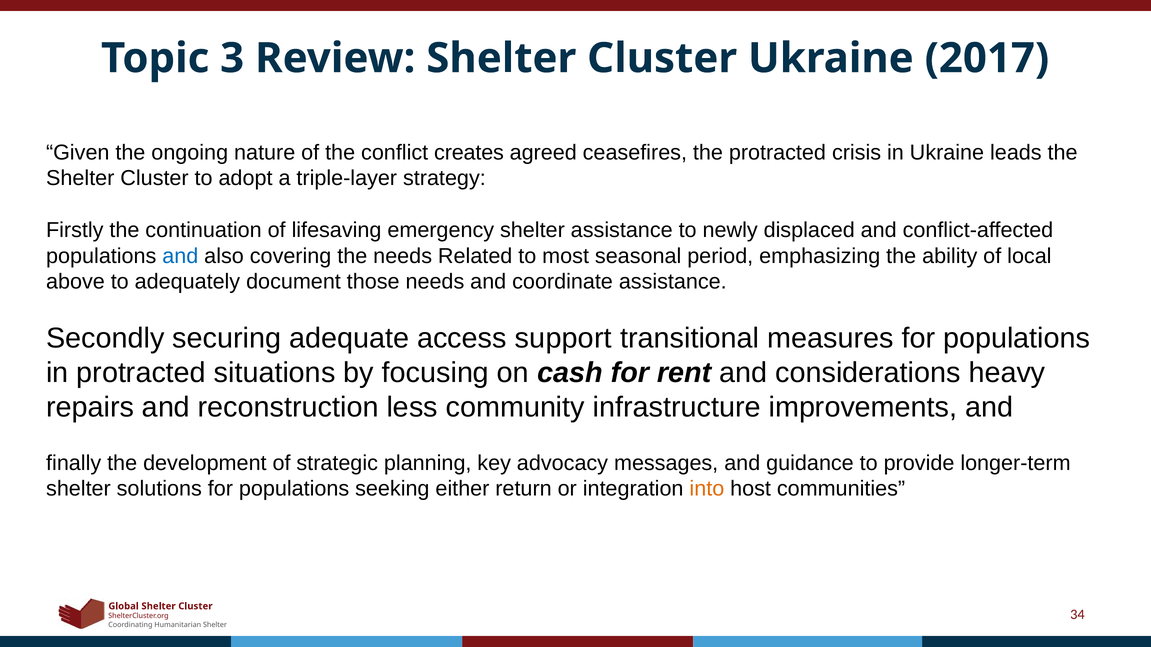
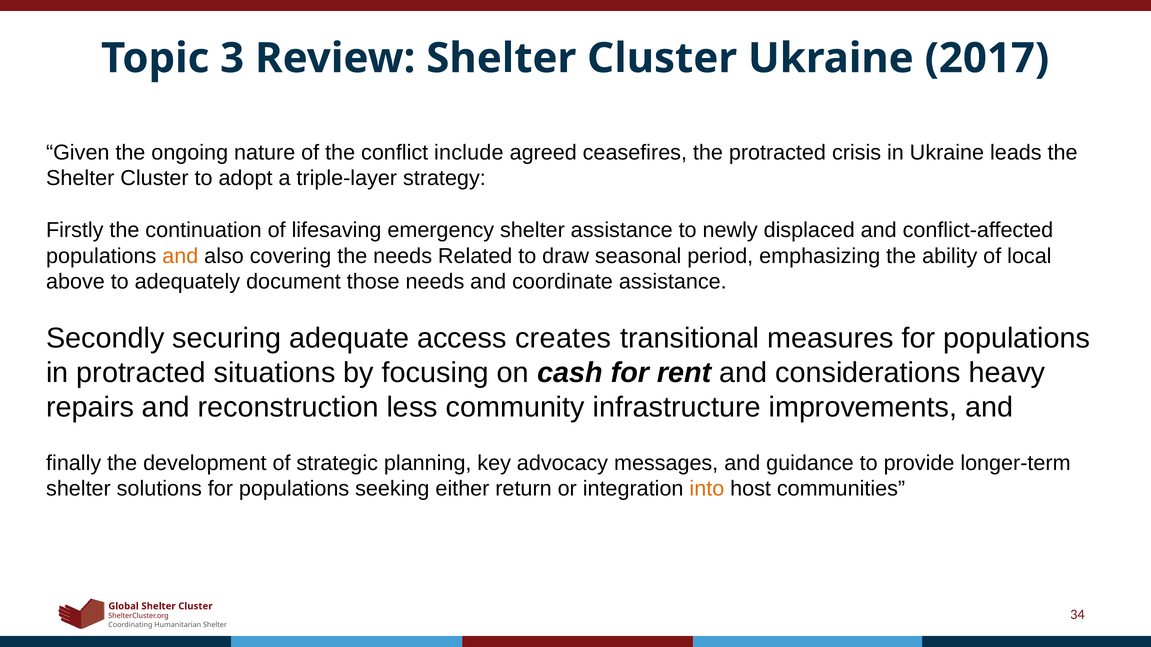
creates: creates -> include (469, 153)
and colour: blue -> orange (180, 256)
most: most -> draw (566, 256)
support: support -> creates (563, 339)
